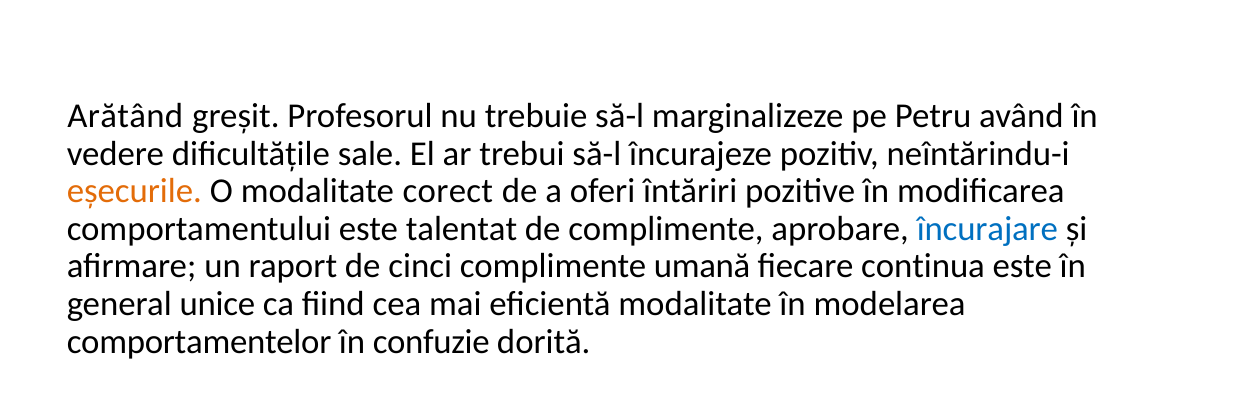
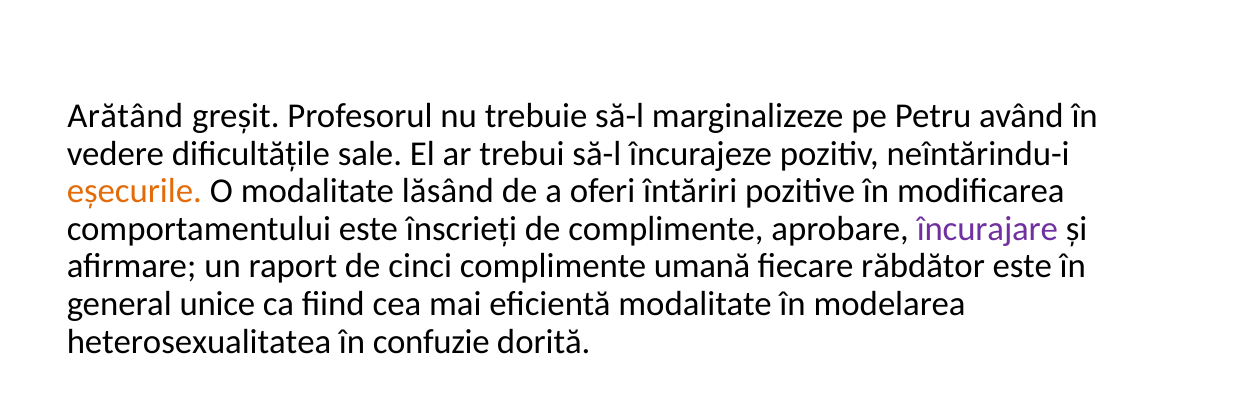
corect: corect -> lăsând (448, 191)
talentat: talentat -> înscrieți (462, 229)
încurajare colour: blue -> purple (987, 229)
continua: continua -> răbdător (923, 266)
comportamentelor: comportamentelor -> heterosexualitatea (199, 341)
